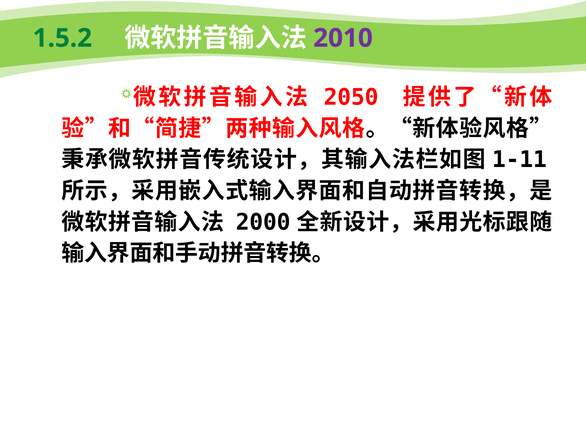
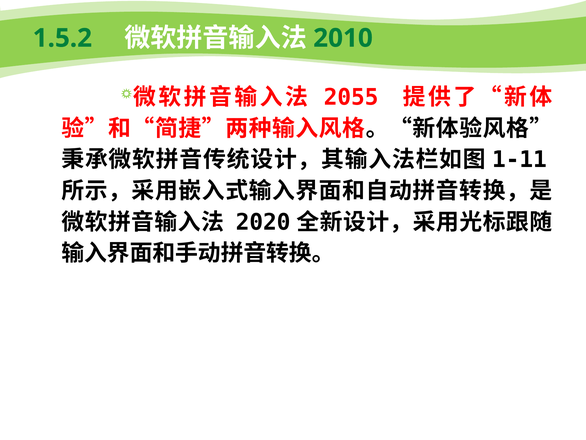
2010 colour: purple -> green (343, 38)
2050: 2050 -> 2055 (351, 97)
2000: 2000 -> 2020 (263, 222)
